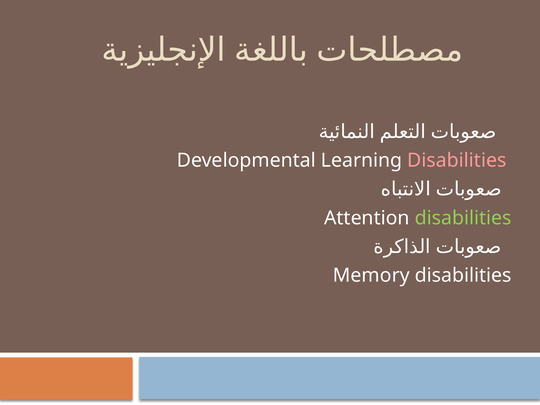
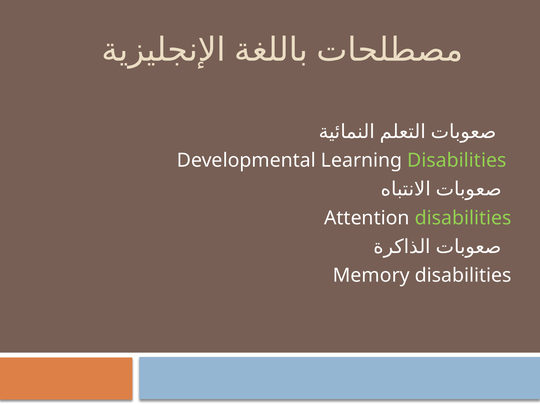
Disabilities colour: pink -> light green (457, 160)
